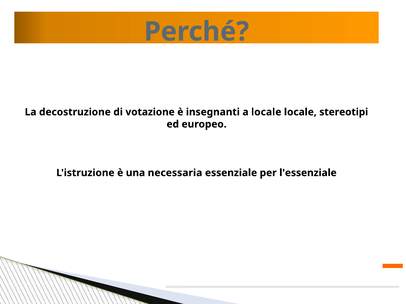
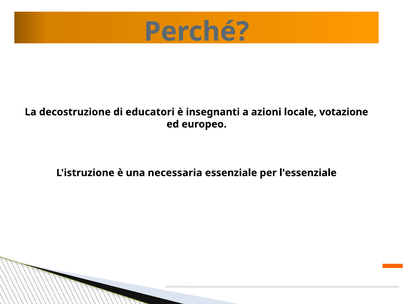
votazione: votazione -> educatori (150, 112)
a locale: locale -> azioni (266, 112)
stereotipi: stereotipi -> votazione (344, 112)
